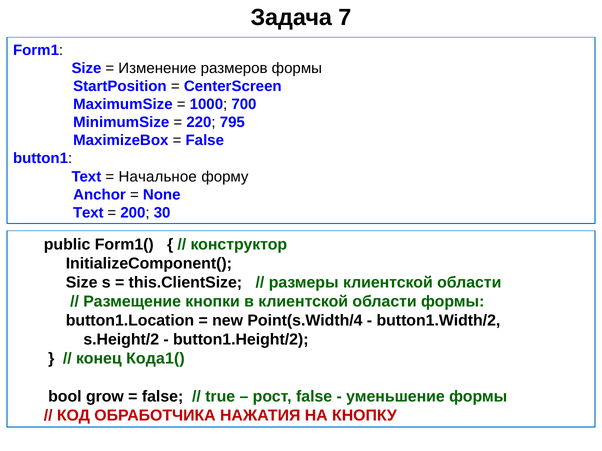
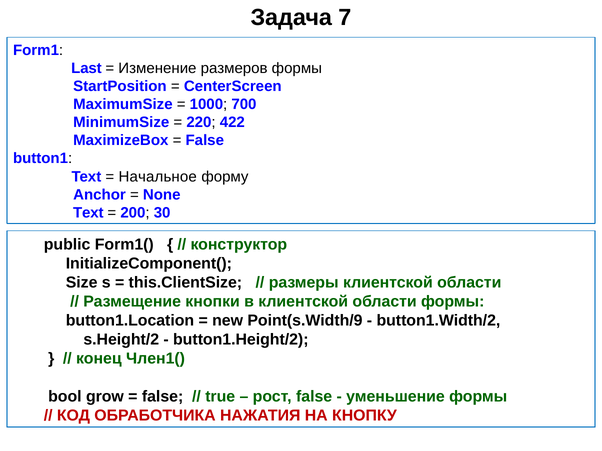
Size: Size -> Last (86, 68)
795: 795 -> 422 (232, 123)
Point(s.Width/4: Point(s.Width/4 -> Point(s.Width/9 (305, 321)
Кода1(: Кода1( -> Член1( (156, 359)
